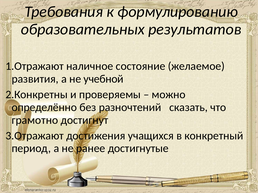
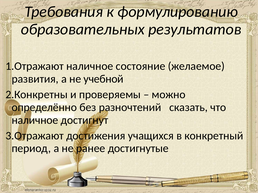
грамотно: грамотно -> наличное (35, 120)
